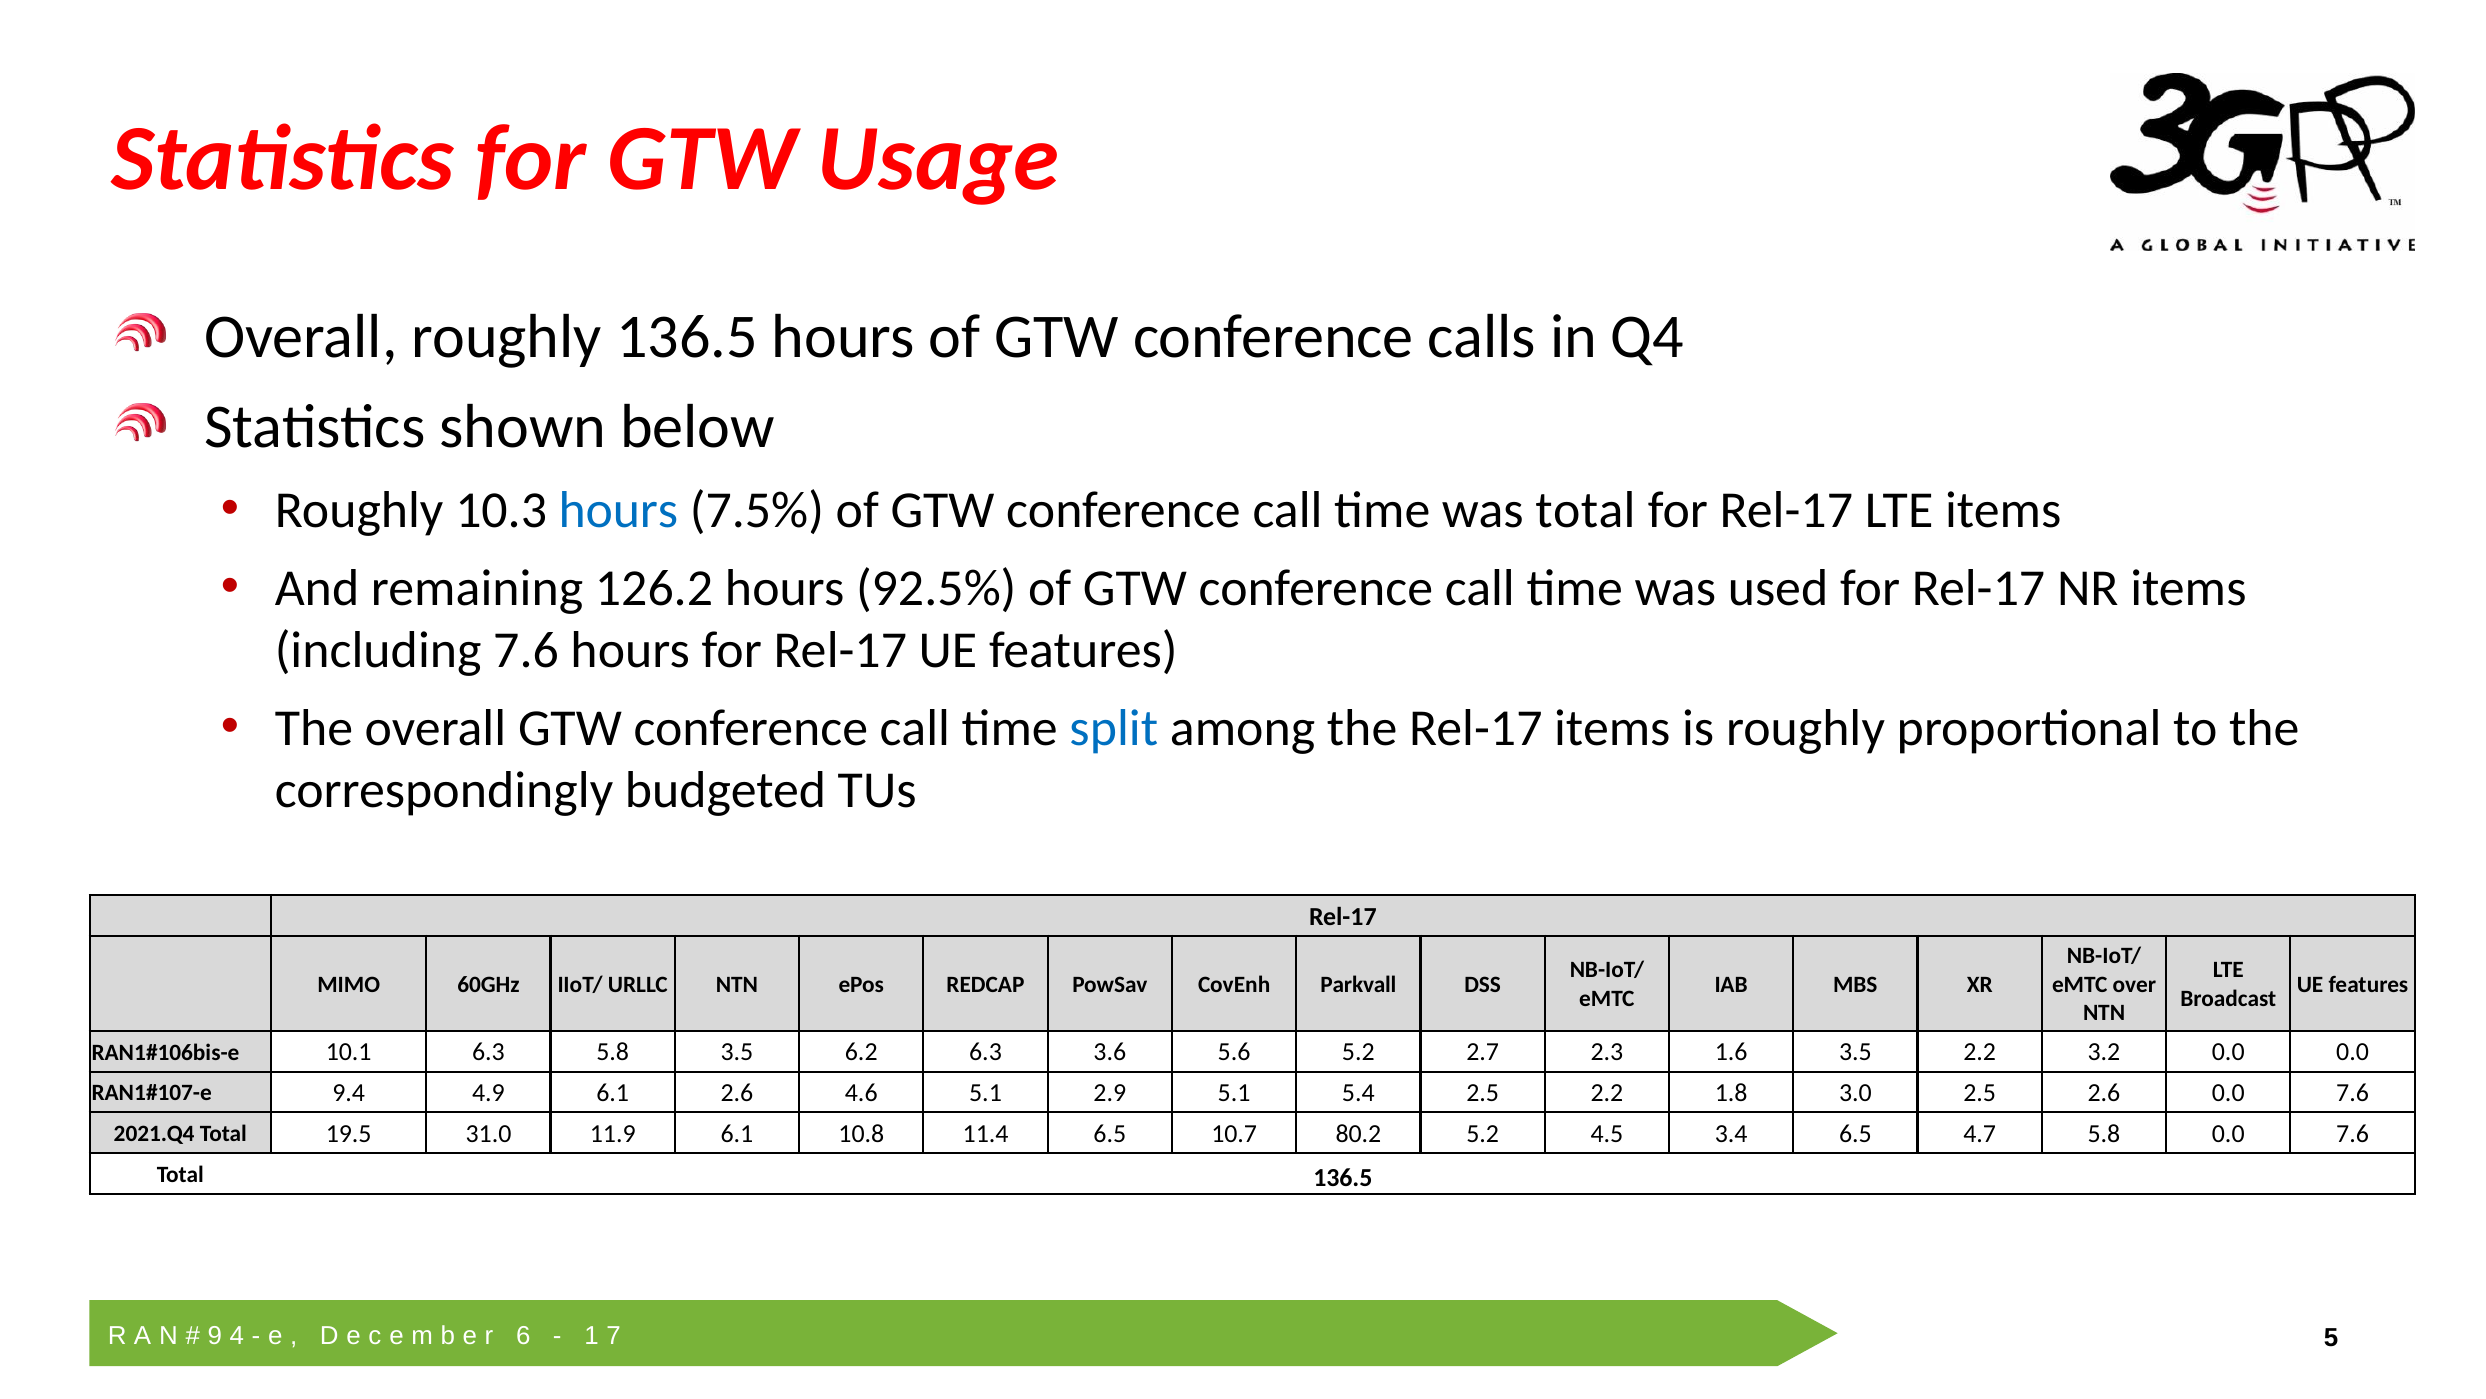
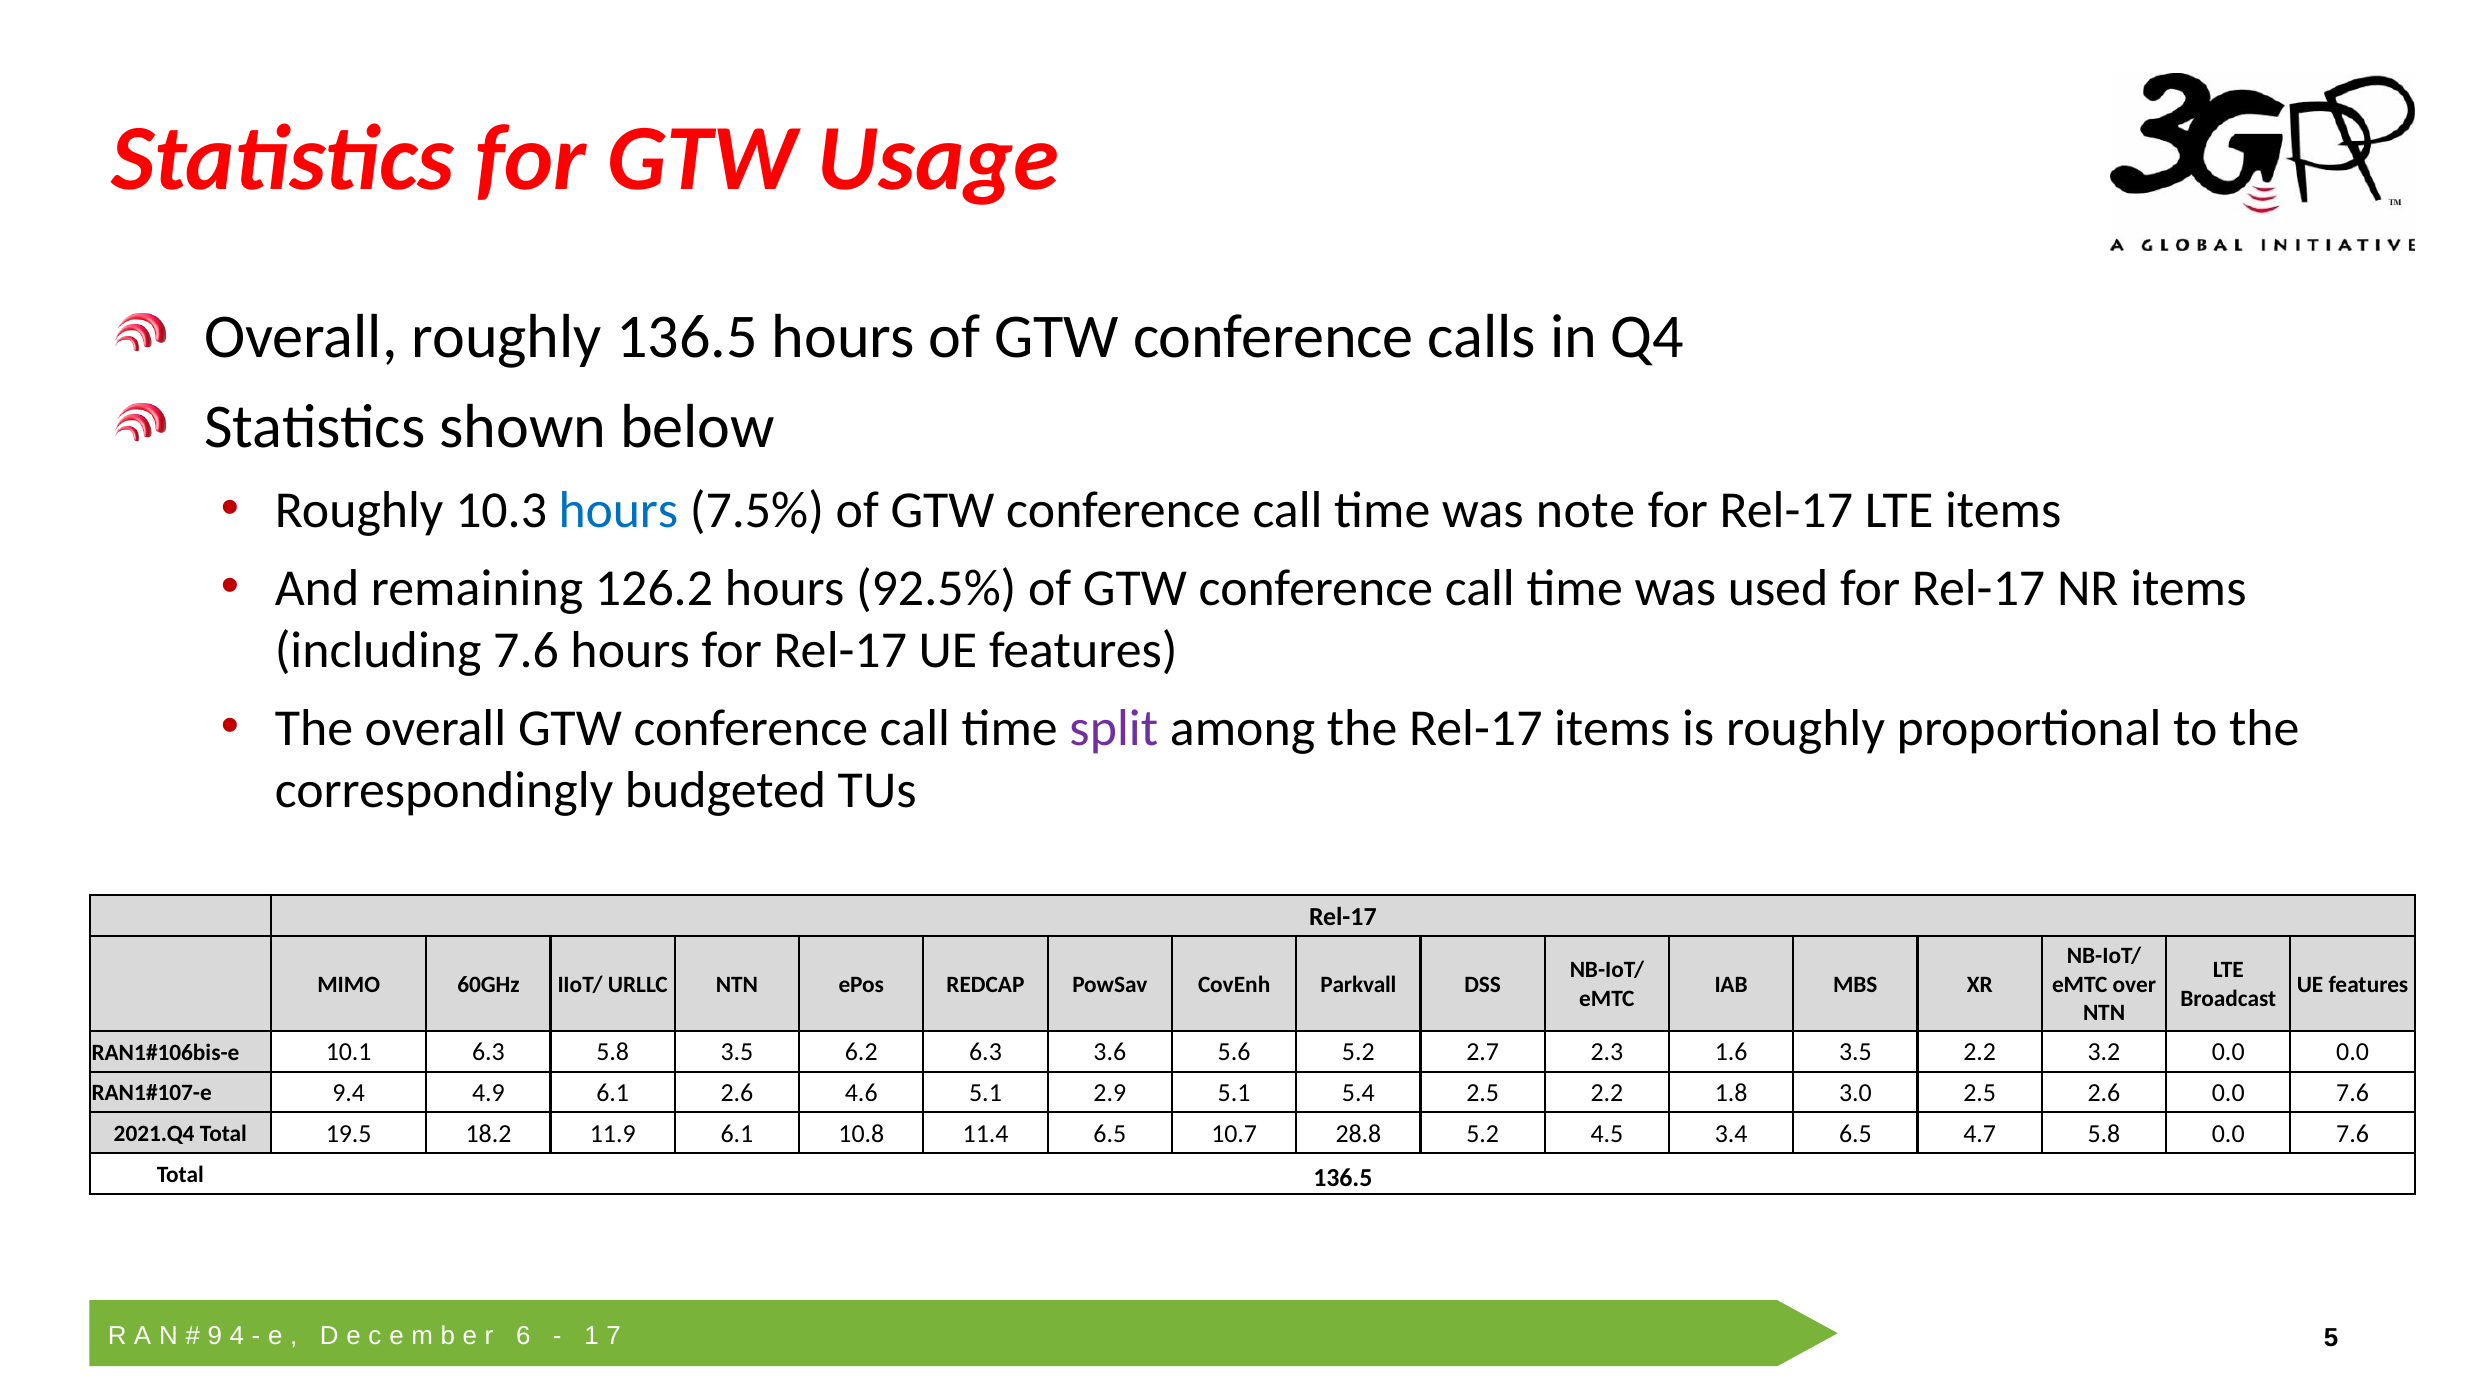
was total: total -> note (1585, 510)
split colour: blue -> purple (1114, 728)
31.0: 31.0 -> 18.2 (489, 1133)
80.2: 80.2 -> 28.8 (1358, 1133)
